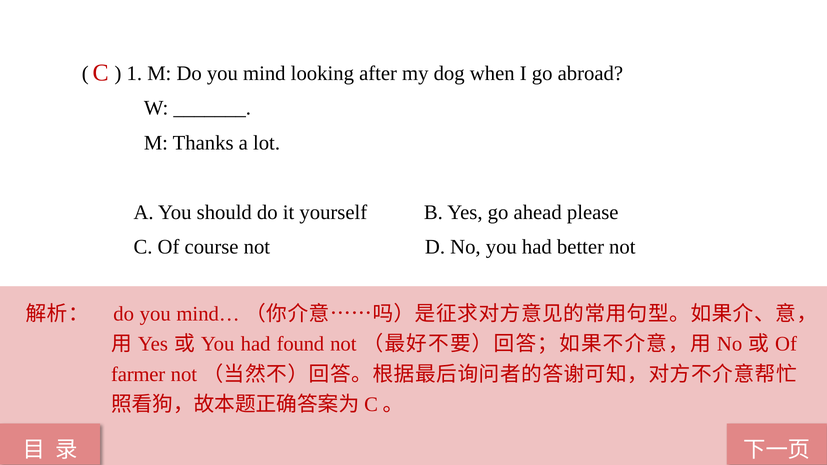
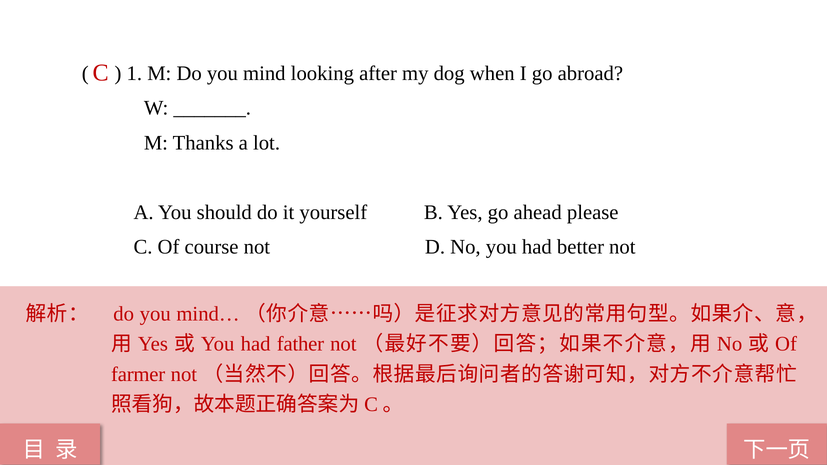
found: found -> father (300, 344)
